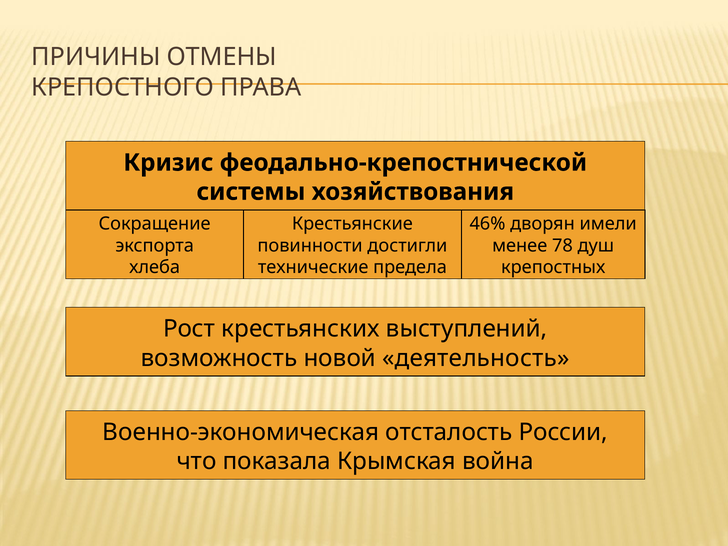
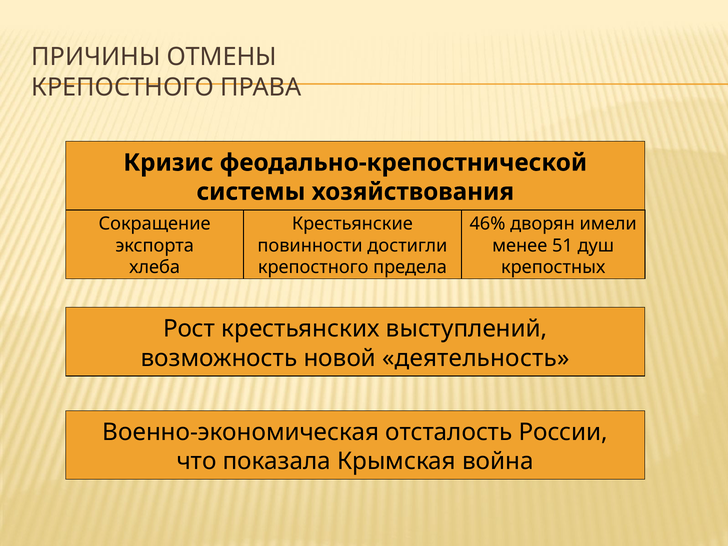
78: 78 -> 51 (562, 246)
технические: технические -> крепостного (313, 267)
